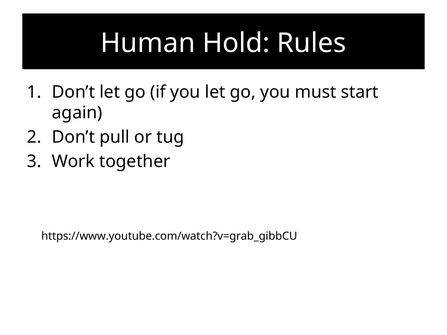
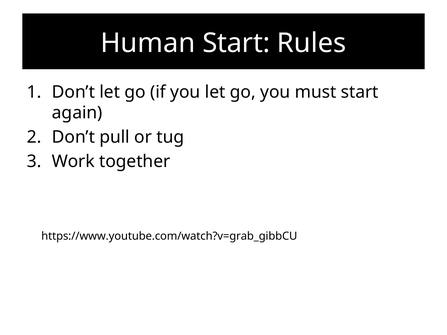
Human Hold: Hold -> Start (236, 43)
